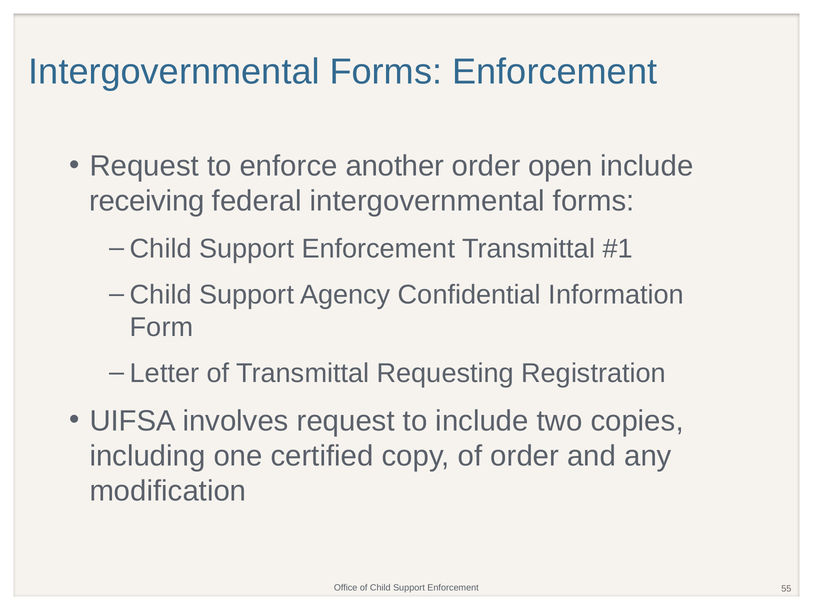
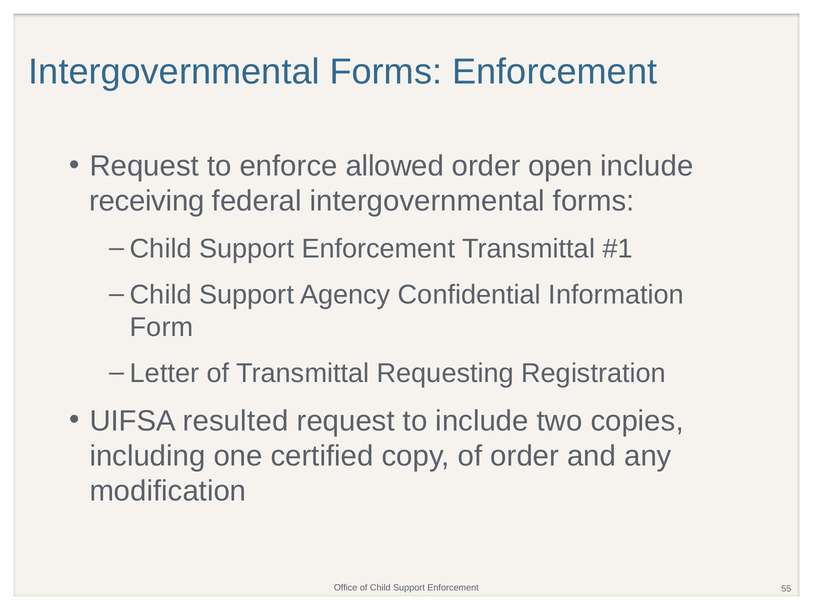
another: another -> allowed (395, 166)
involves: involves -> resulted (235, 421)
